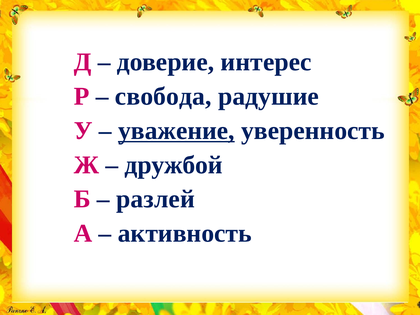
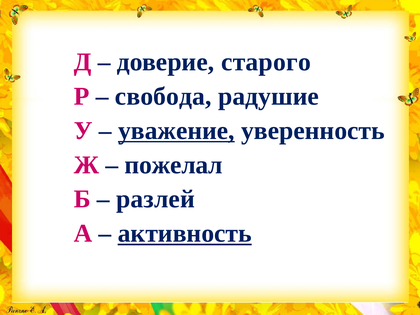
интерес: интерес -> старого (266, 62)
дружбой: дружбой -> пожелал (174, 165)
активность underline: none -> present (185, 233)
